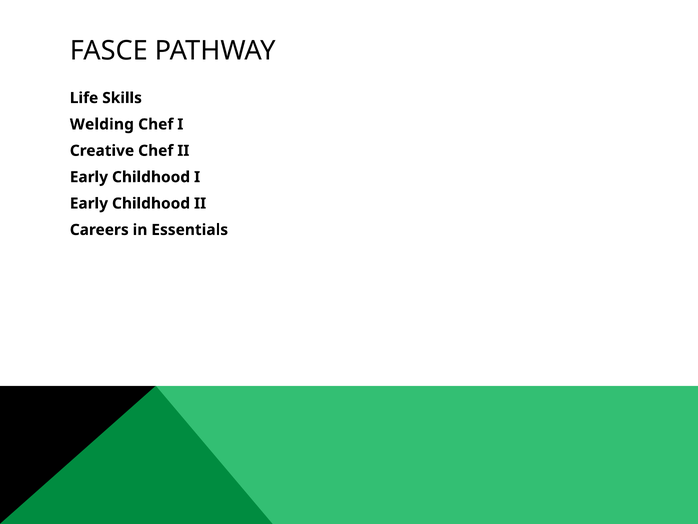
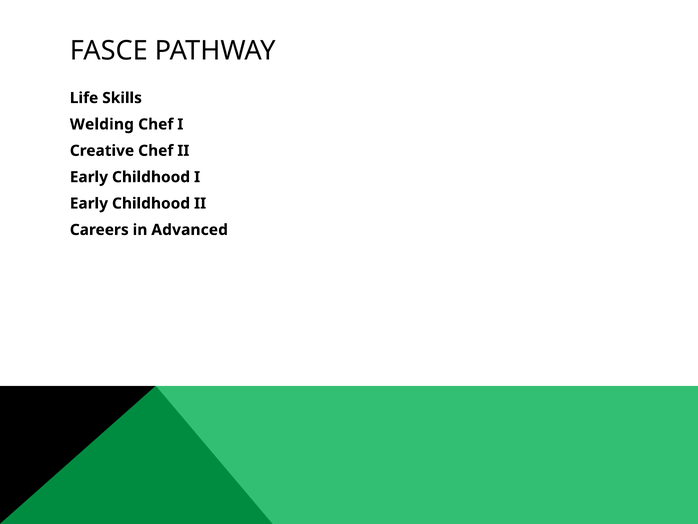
Essentials: Essentials -> Advanced (190, 230)
